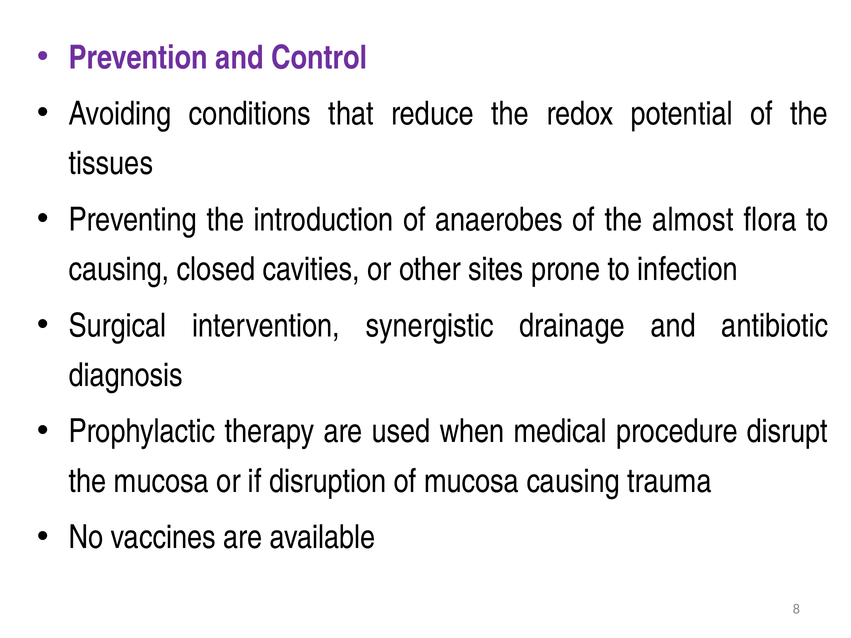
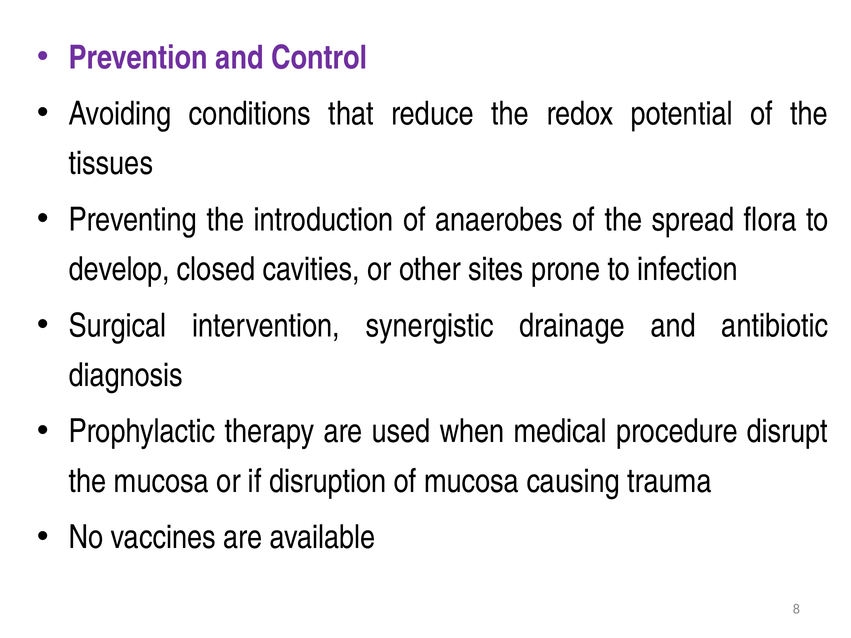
almost: almost -> spread (693, 220)
causing: causing -> develop (119, 270)
